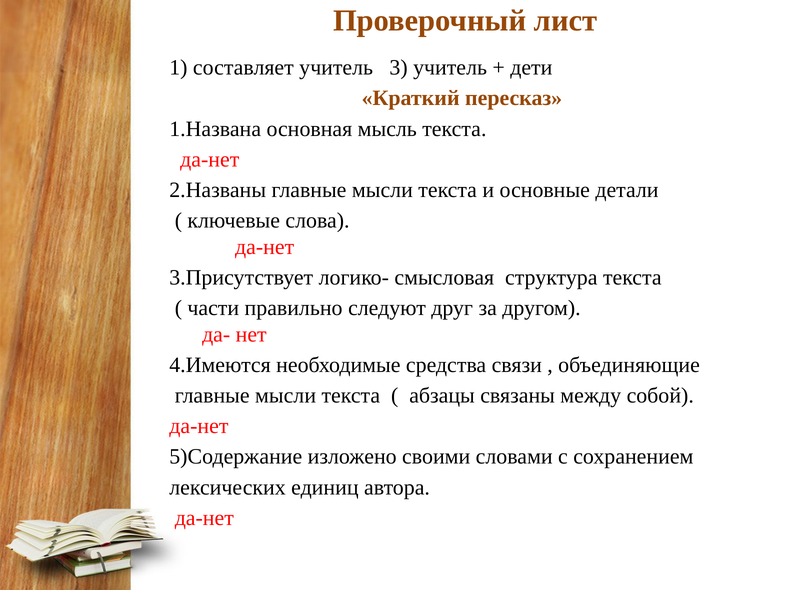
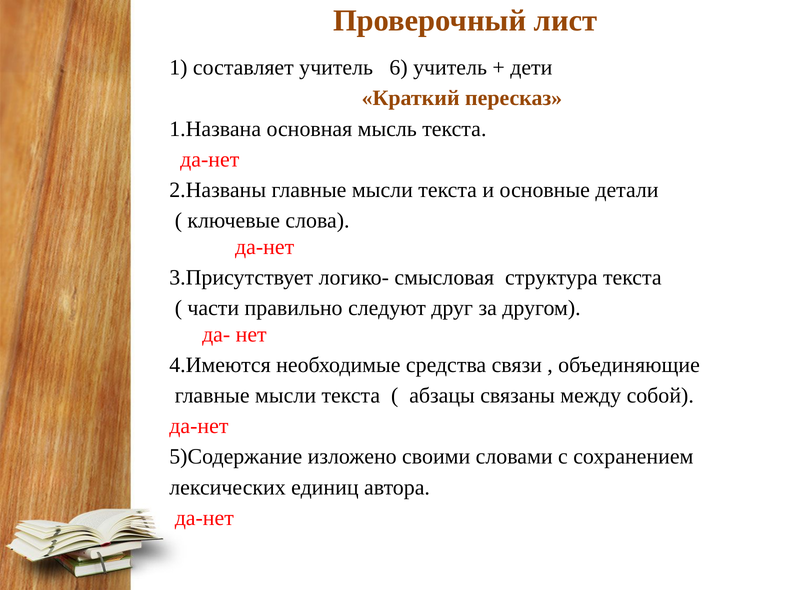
3: 3 -> 6 (399, 68)
